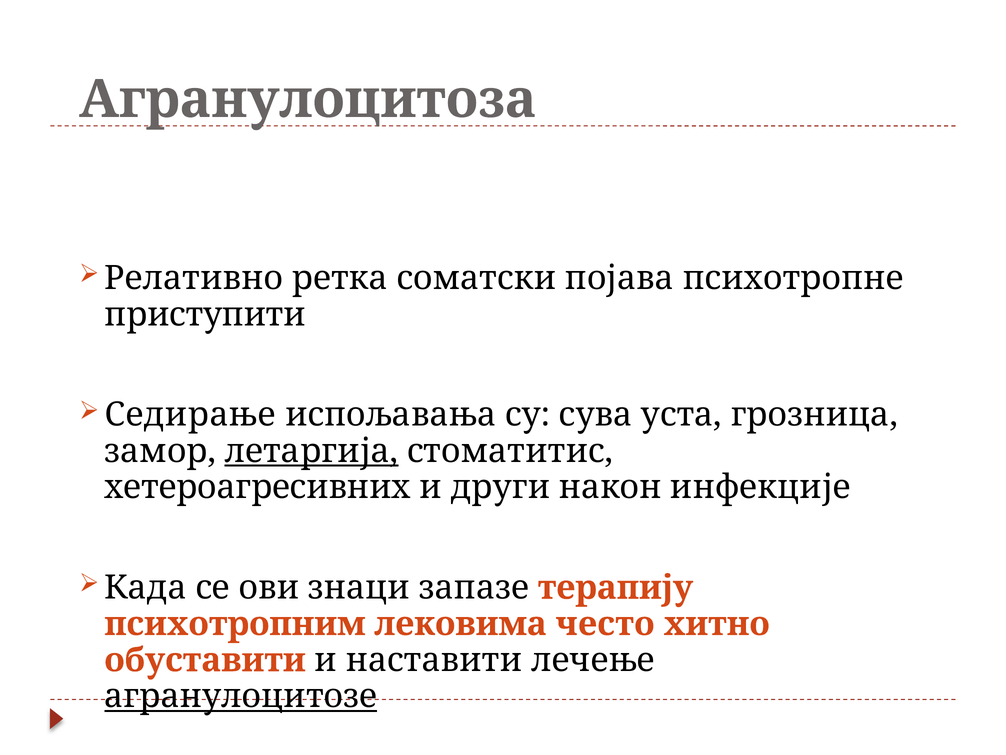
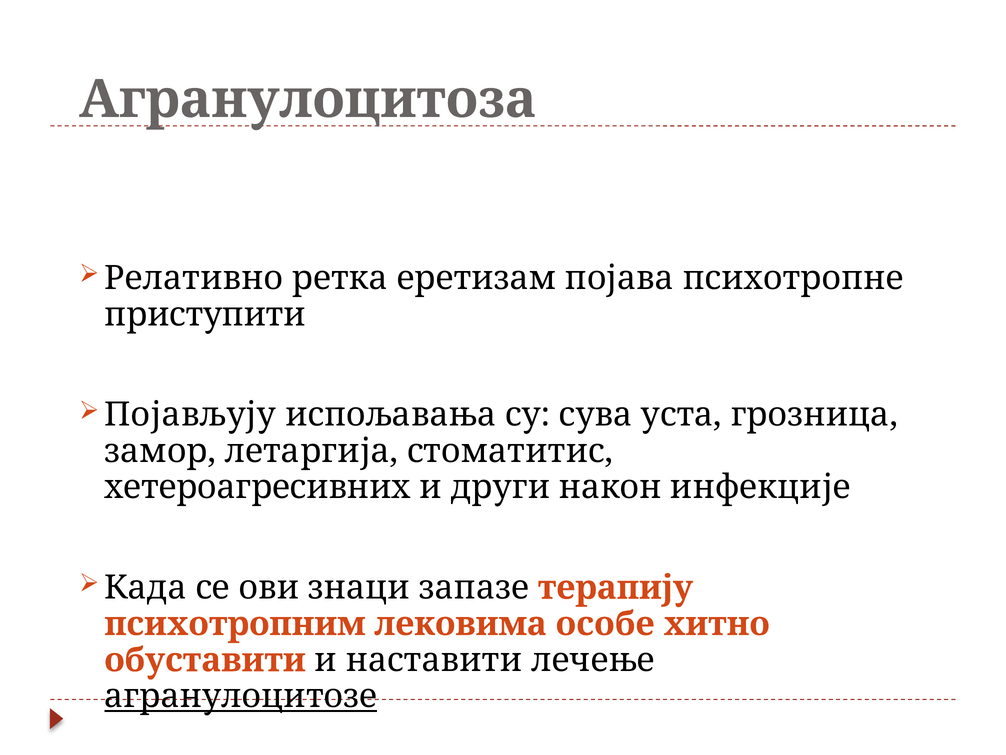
соматски: соматски -> еретизам (476, 278)
Седирање: Седирање -> Појављују (190, 415)
летаргија underline: present -> none (312, 451)
често: често -> особе (605, 624)
